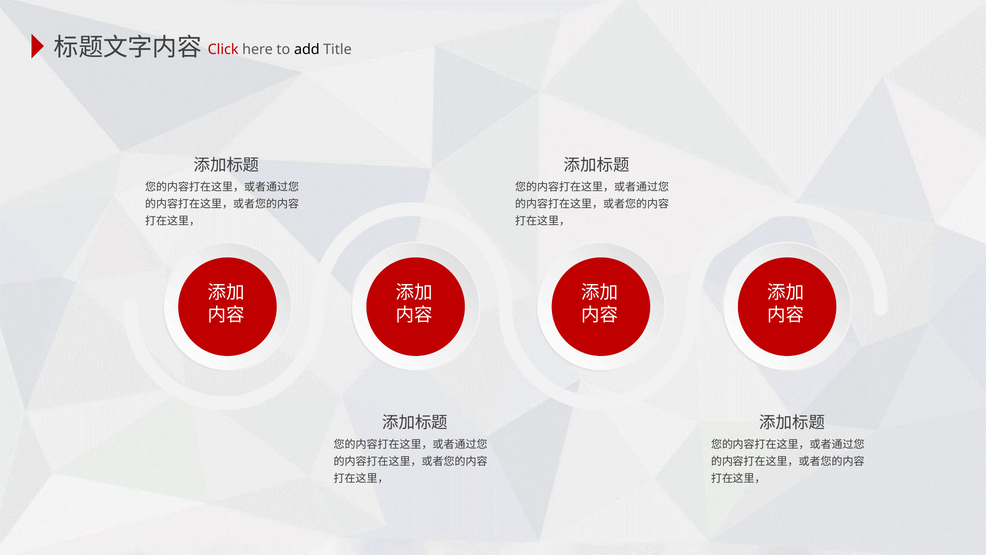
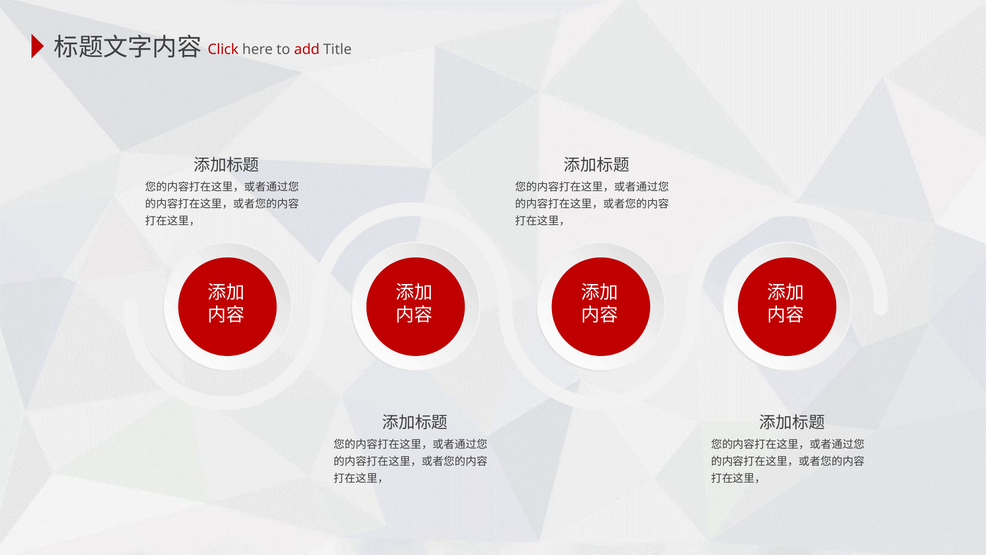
add colour: black -> red (307, 50)
